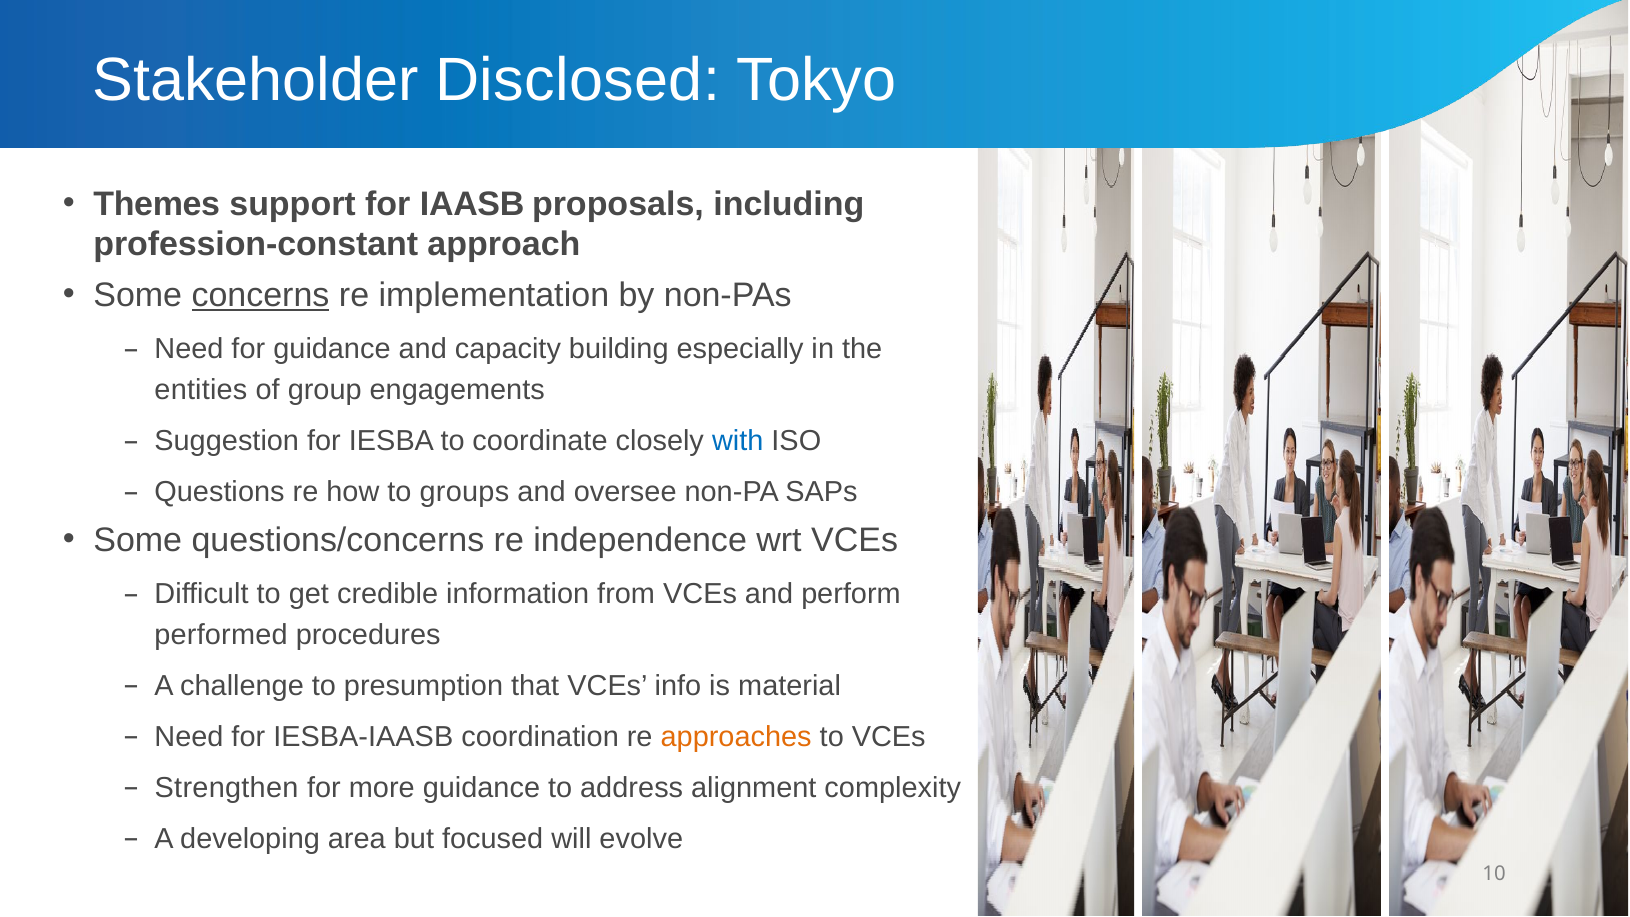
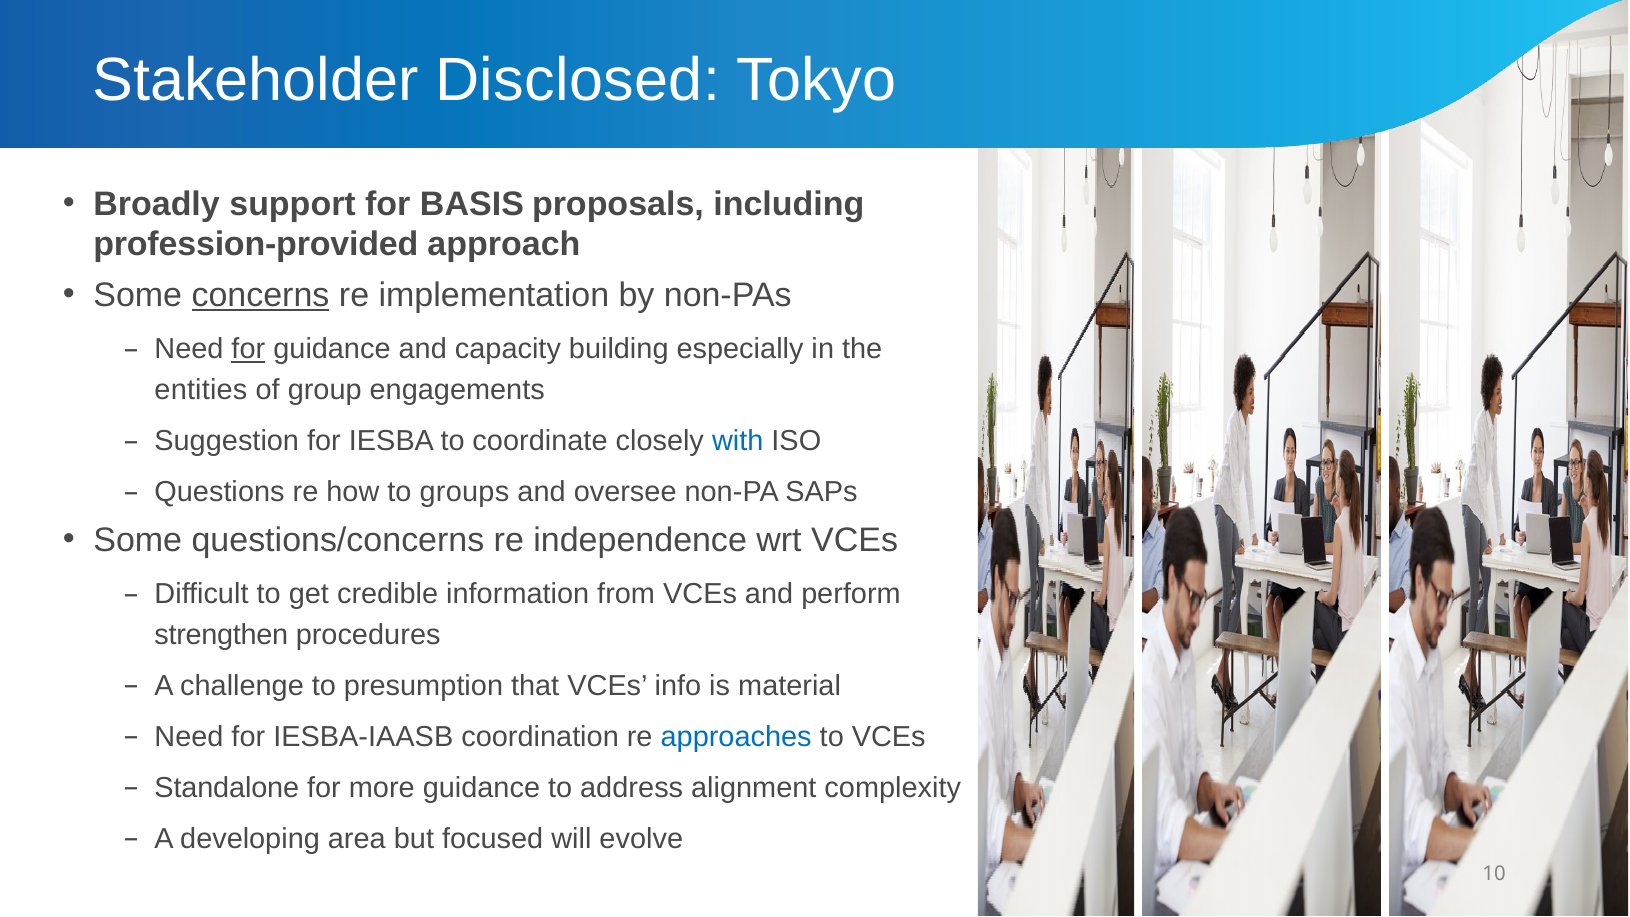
Themes: Themes -> Broadly (157, 204)
IAASB: IAASB -> BASIS (472, 204)
profession-constant: profession-constant -> profession-provided (256, 245)
for underline: none -> present (248, 349)
performed: performed -> strengthen (221, 635)
approaches colour: orange -> blue (736, 737)
Strengthen: Strengthen -> Standalone (227, 787)
